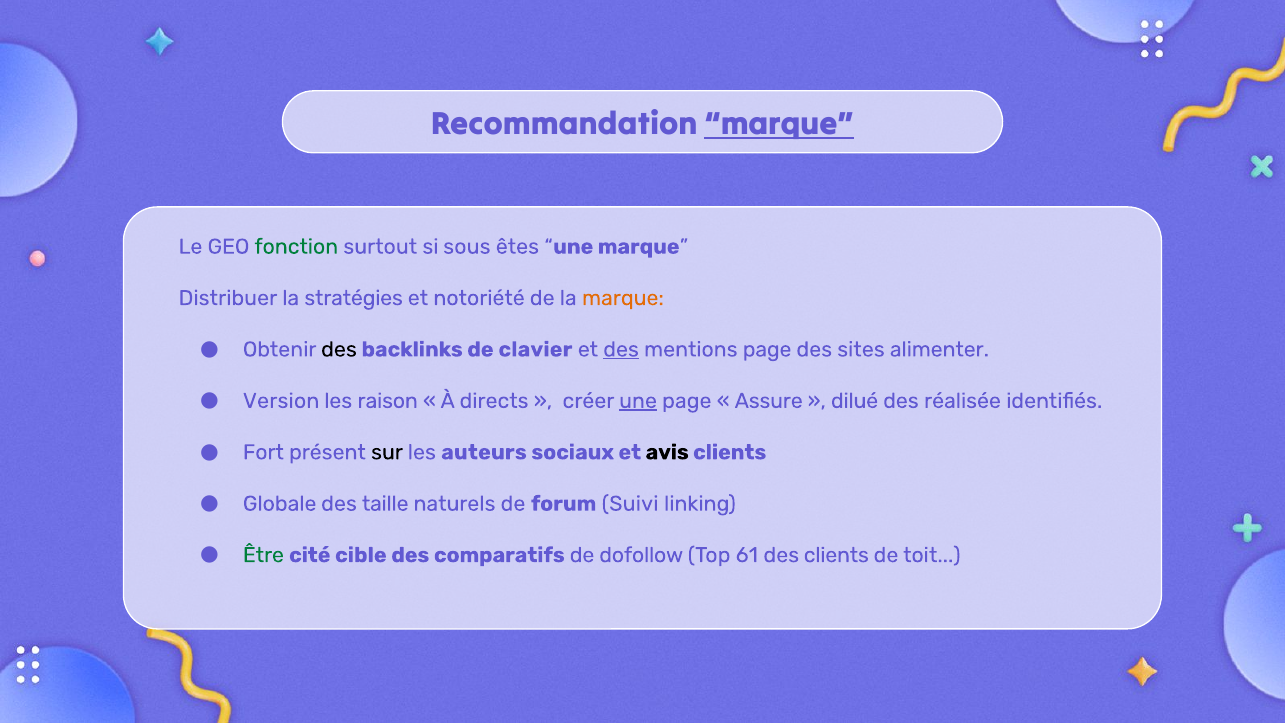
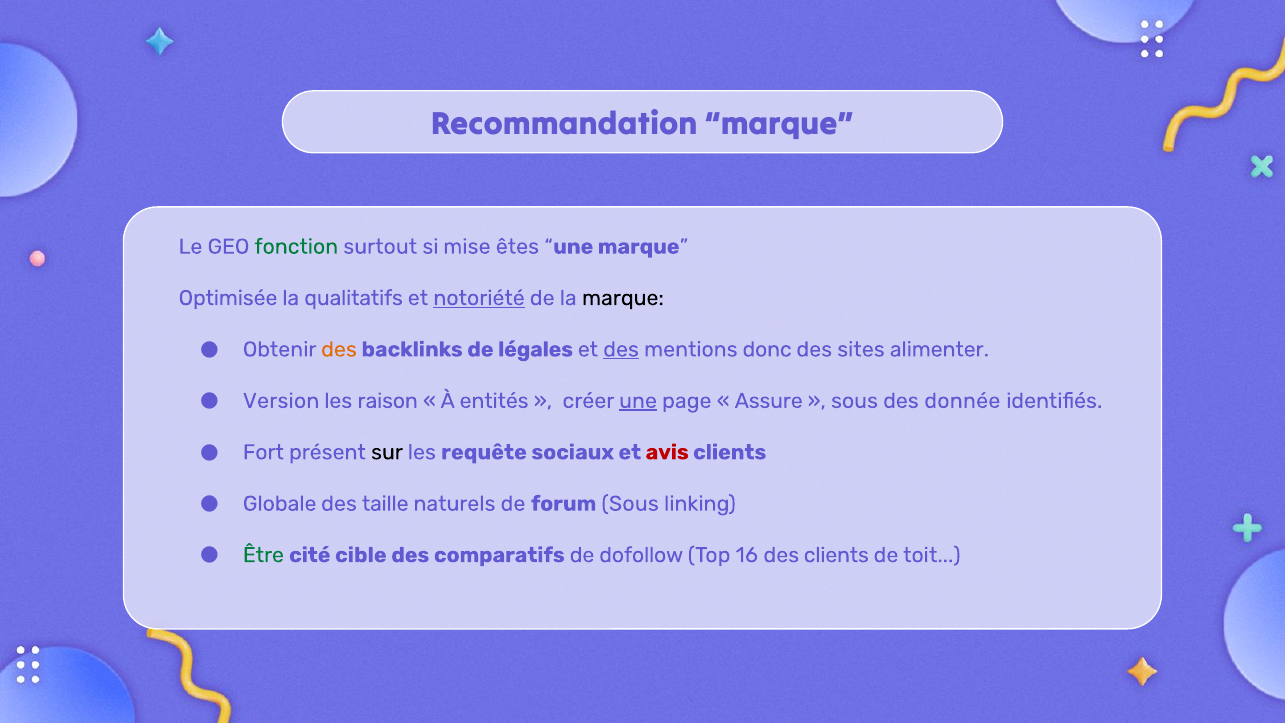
marque underline: present -> none (779, 124)
sous: sous -> mise (467, 247)
Distribuer: Distribuer -> Optimisée (228, 298)
stratégies: stratégies -> qualitatifs (354, 298)
notoriété underline: none -> present (479, 298)
marque colour: orange -> black (623, 298)
des colour: black -> orange (339, 349)
clavier: clavier -> légales (536, 349)
mentions page: page -> donc (767, 349)
directs: directs -> entités (494, 401)
dilué: dilué -> sous (854, 401)
réalisée: réalisée -> donnée (962, 401)
auteurs: auteurs -> requête (484, 452)
avis colour: black -> red (667, 452)
forum Suivi: Suivi -> Sous (630, 504)
61: 61 -> 16 (747, 555)
